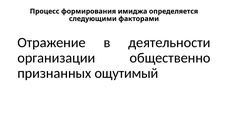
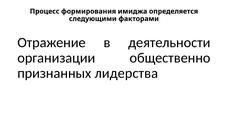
ощутимый: ощутимый -> лидерства (126, 73)
